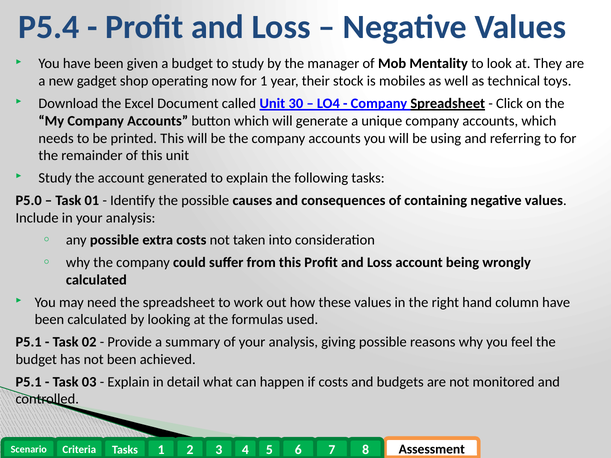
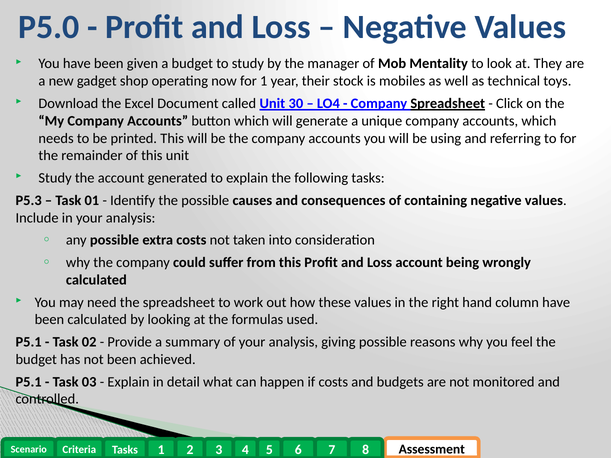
P5.4: P5.4 -> P5.0 (49, 27)
P5.0: P5.0 -> P5.3 (29, 201)
